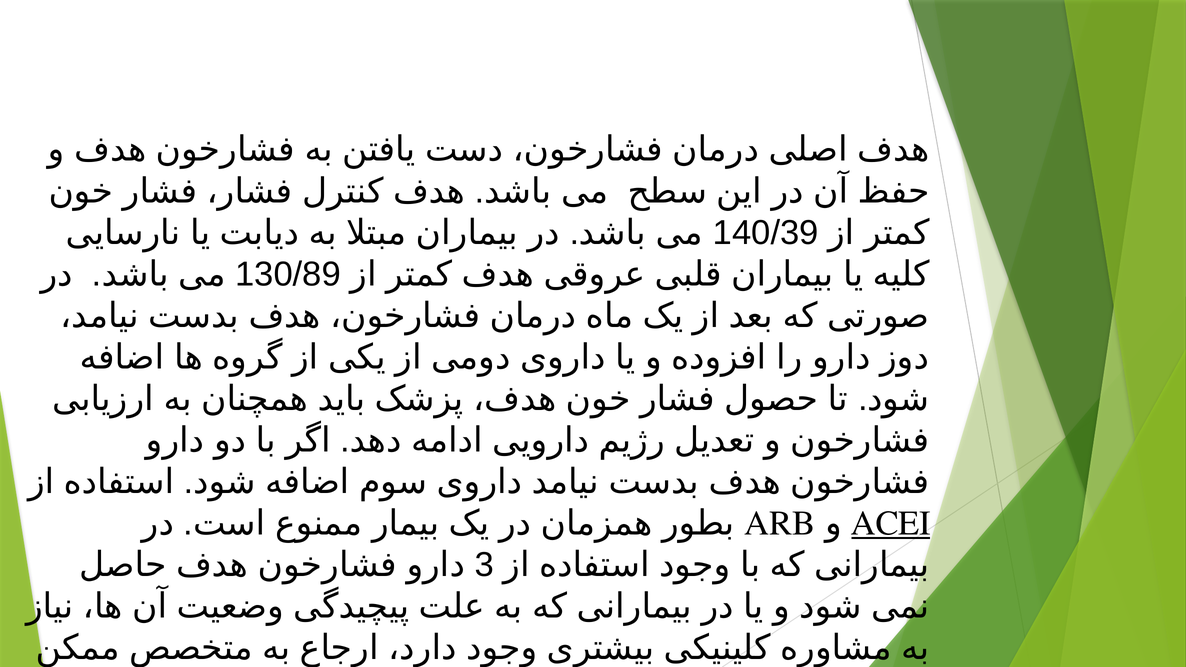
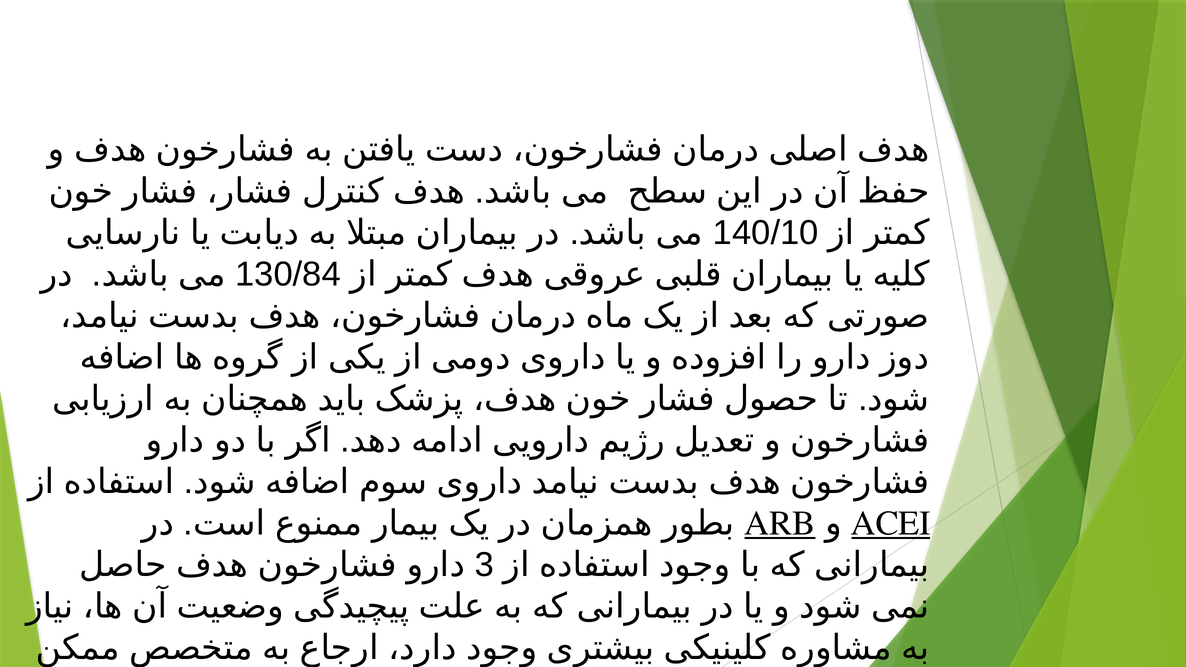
140/39: 140/39 -> 140/10 (766, 233)
130/89: 130/89 -> 130/84 (288, 274)
ARB underline: none -> present (780, 523)
